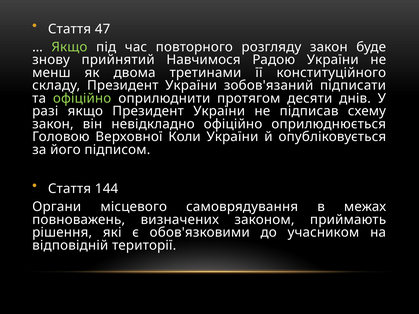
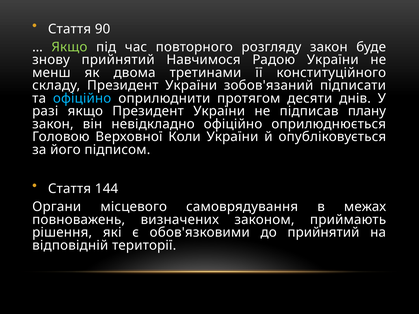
47: 47 -> 90 (103, 29)
офіційно colour: light green -> light blue (82, 98)
схему: схему -> плану (367, 111)
до учасником: учасником -> прийнятий (323, 233)
